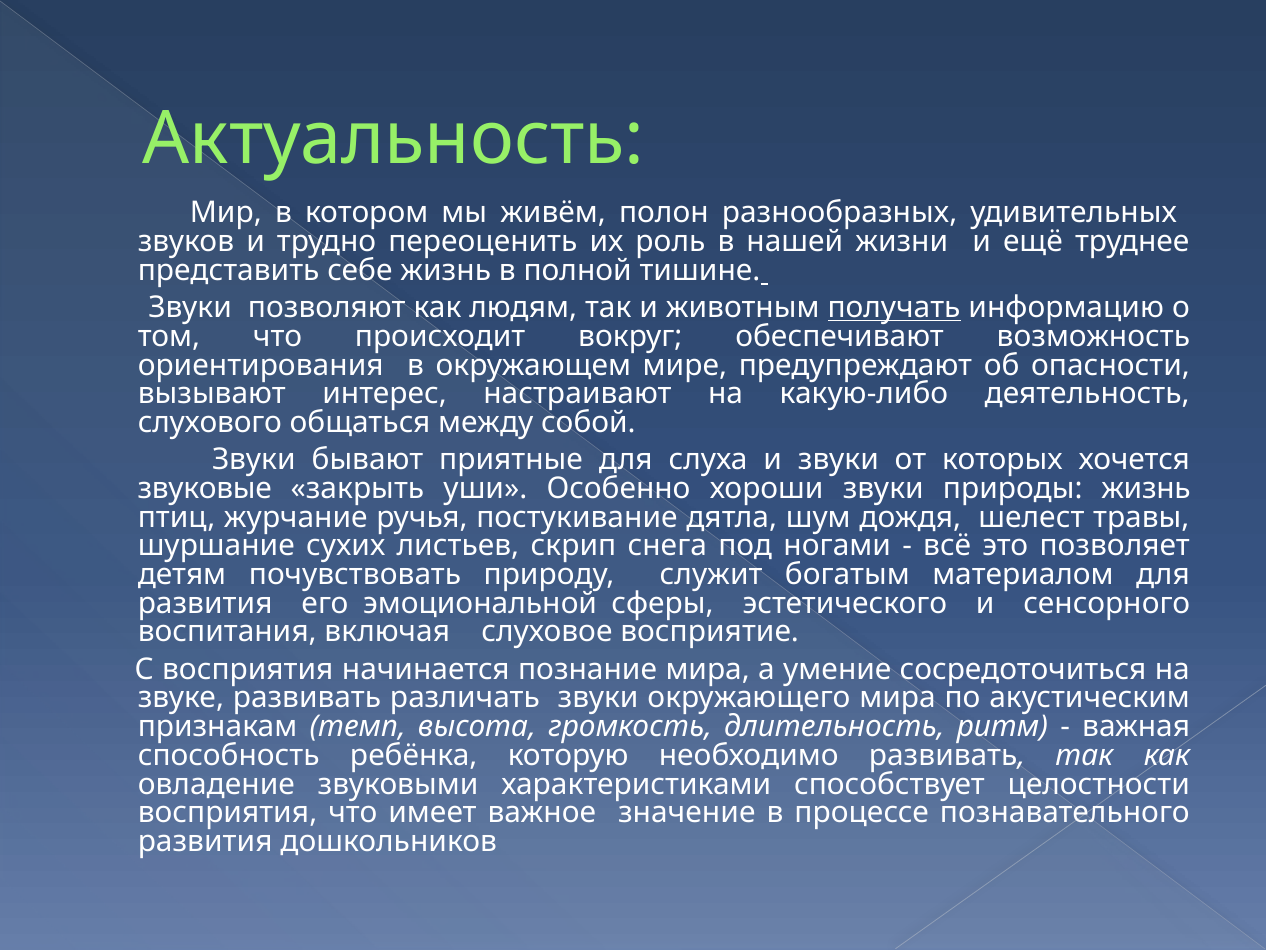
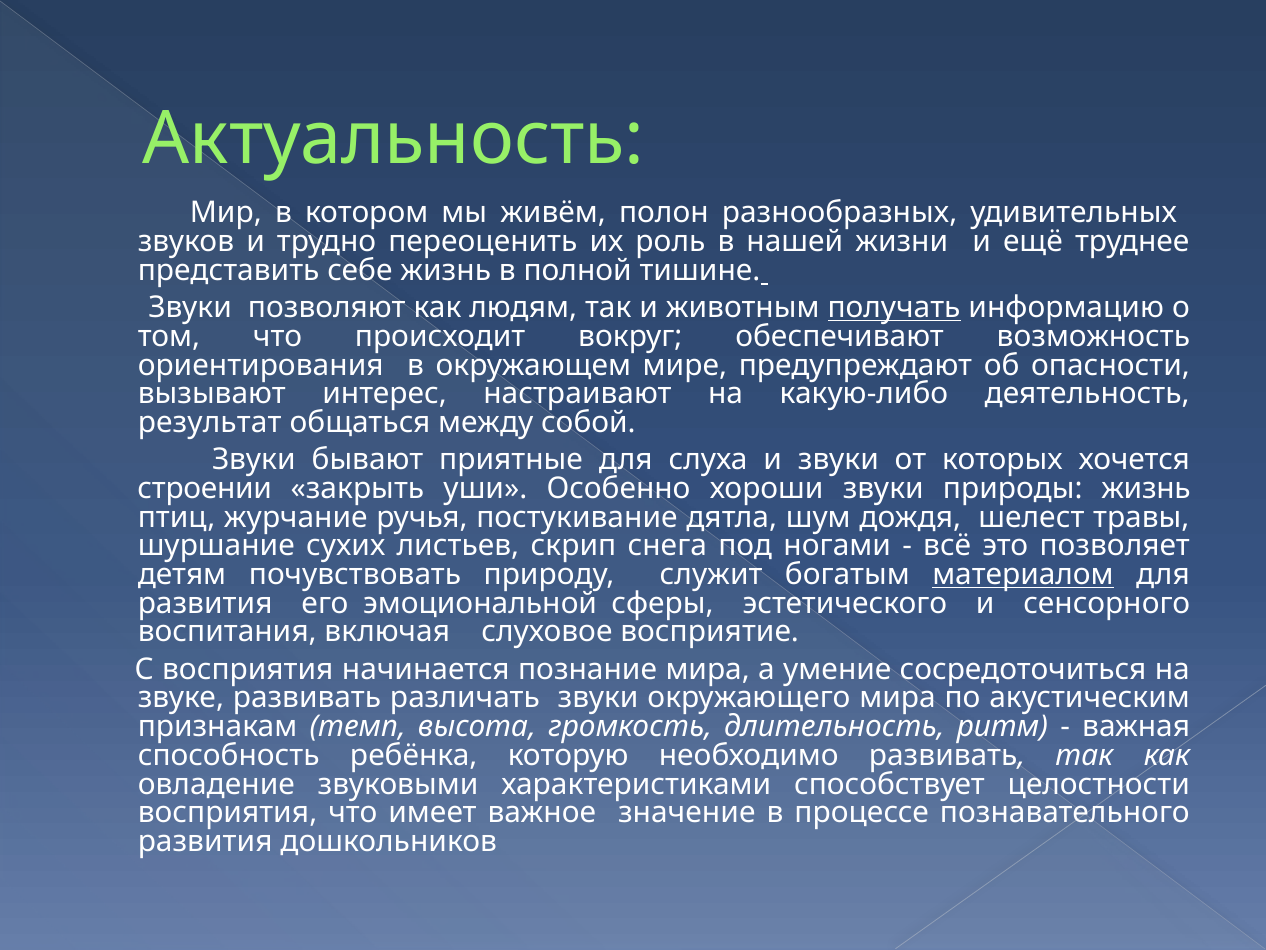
слухового: слухового -> результат (210, 422)
звуковые: звуковые -> строении (205, 488)
материалом underline: none -> present (1023, 574)
